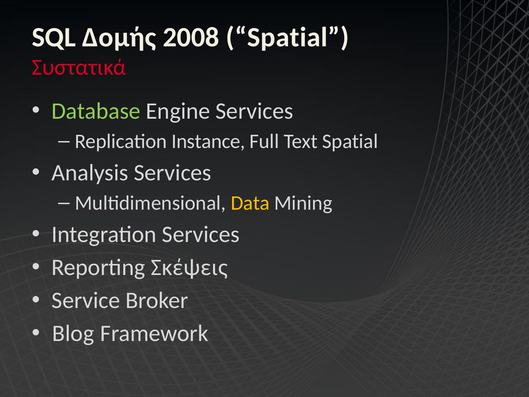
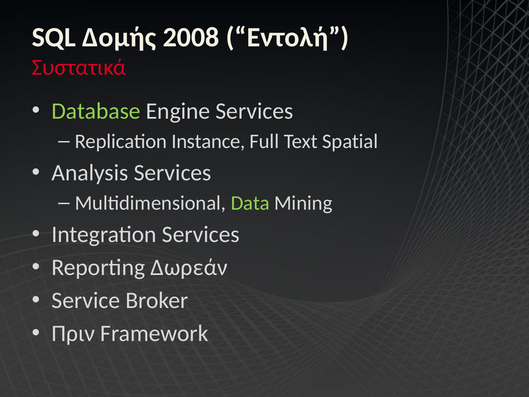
2008 Spatial: Spatial -> Εντολή (288, 37)
Data colour: yellow -> light green (250, 203)
Σκέψεις: Σκέψεις -> Δωρεάν (189, 267)
Blog: Blog -> Πριν (73, 333)
